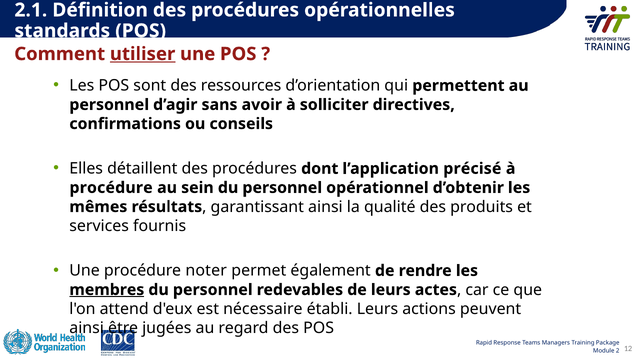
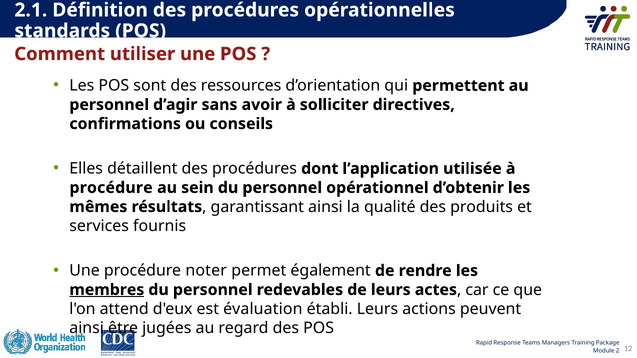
utiliser underline: present -> none (143, 54)
précisé: précisé -> utilisée (472, 169)
nécessaire: nécessaire -> évaluation (263, 309)
